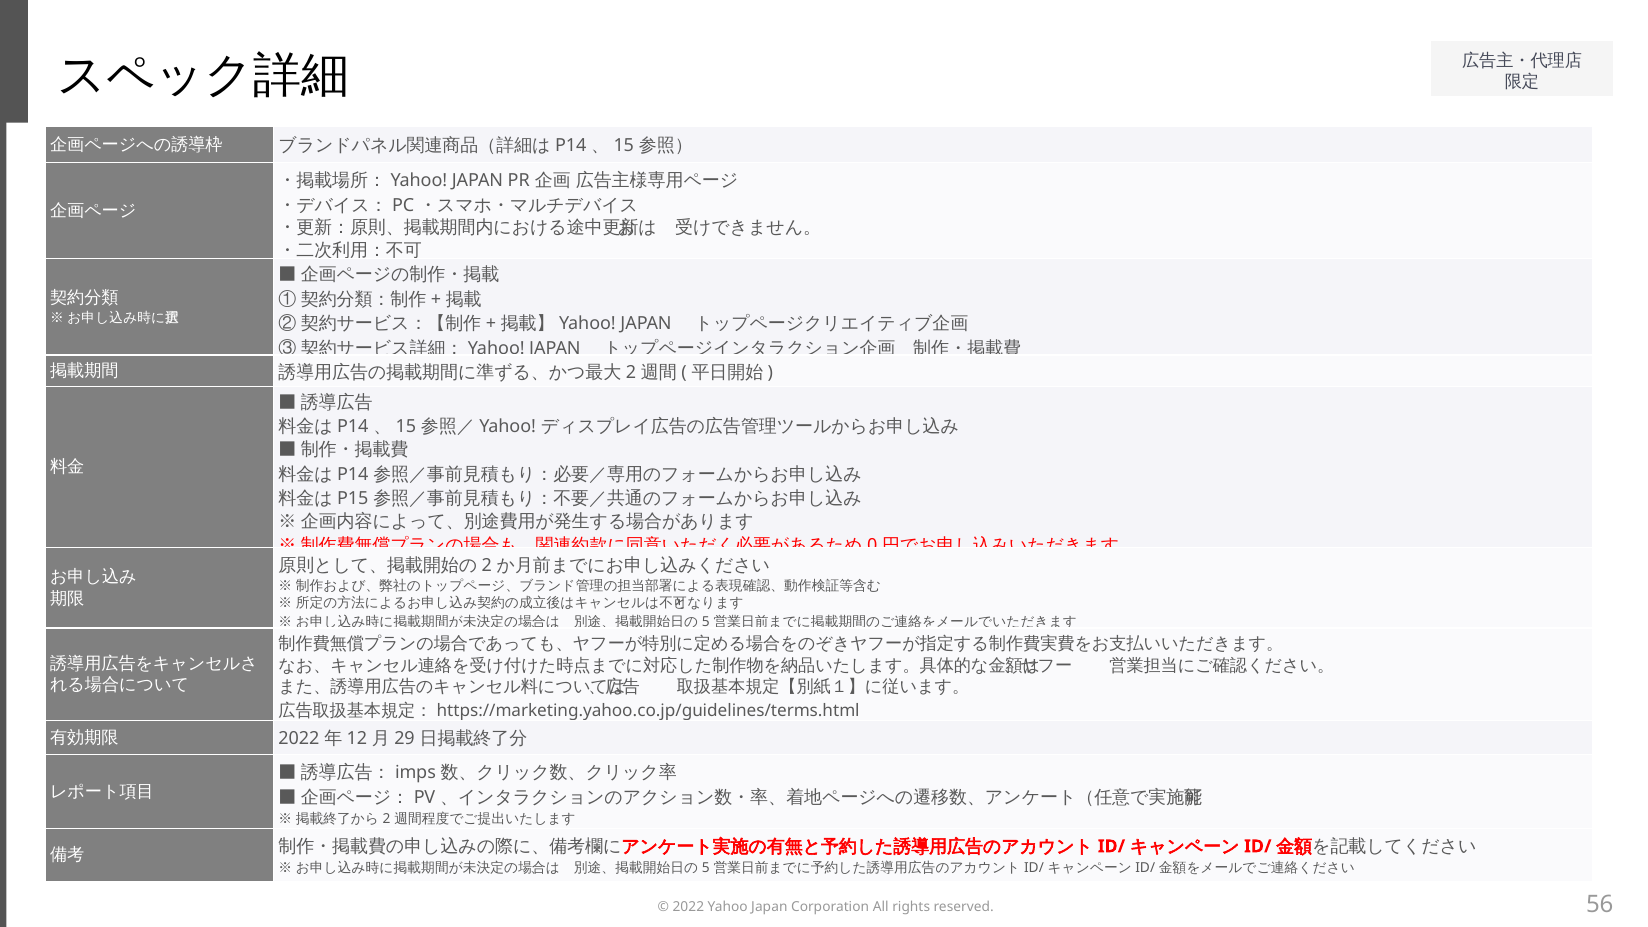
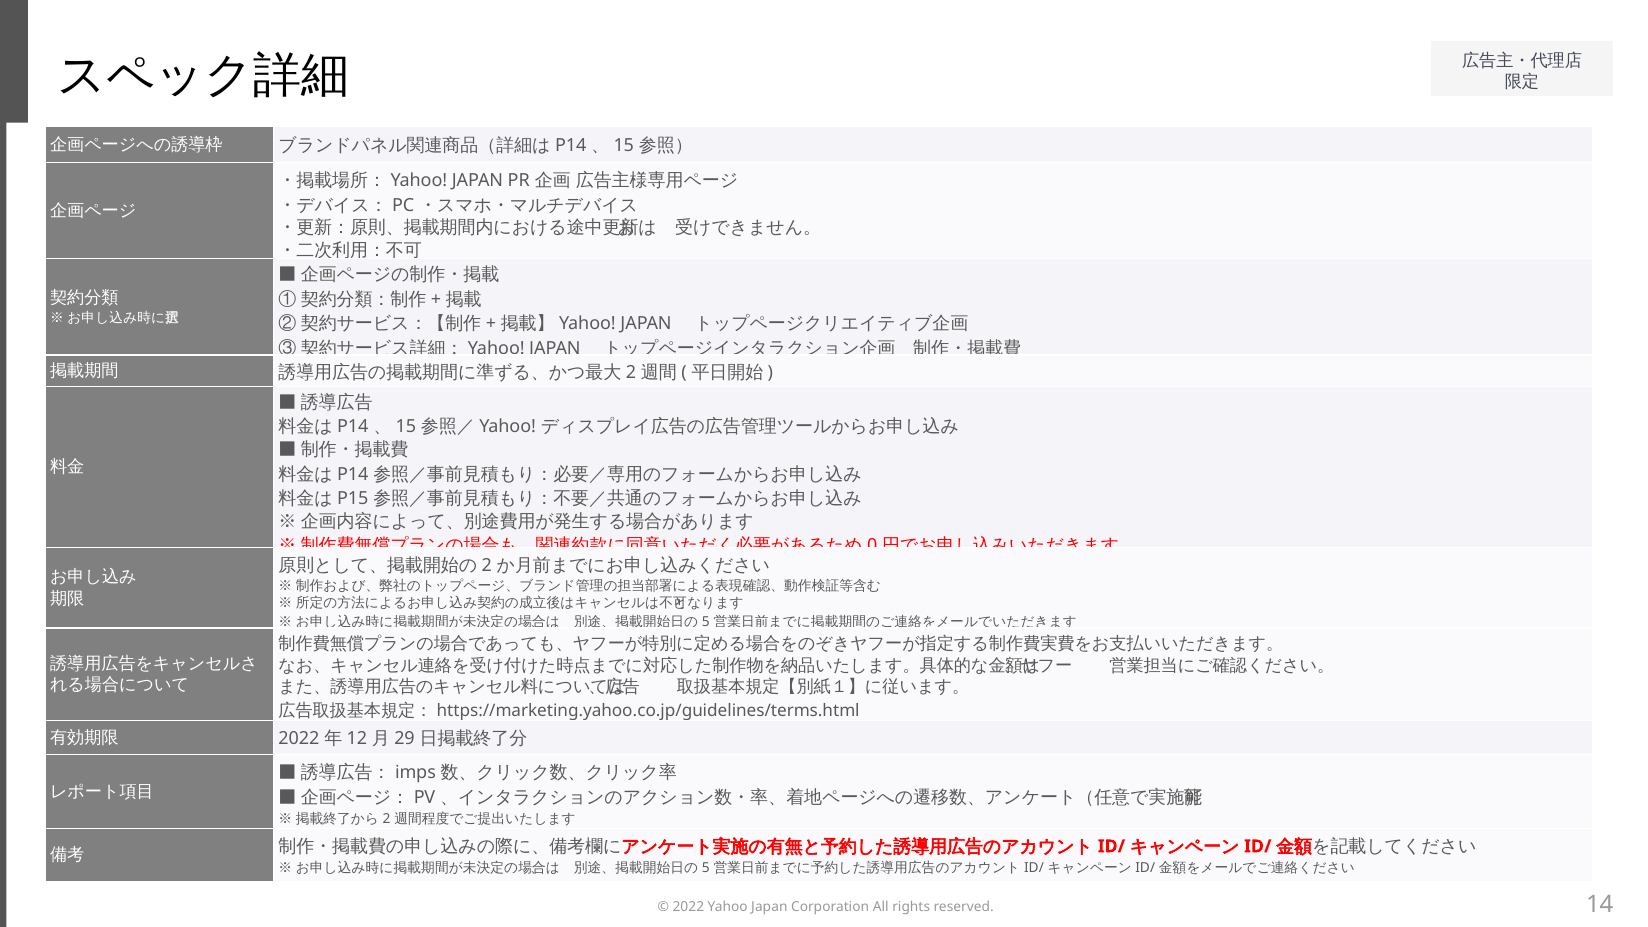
56: 56 -> 14 (1600, 904)
